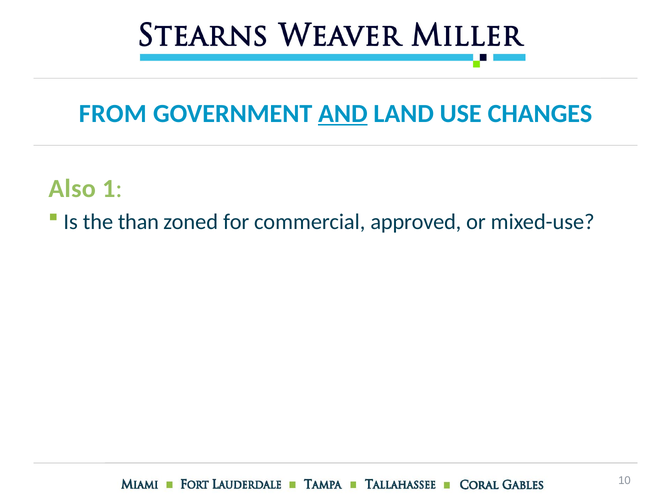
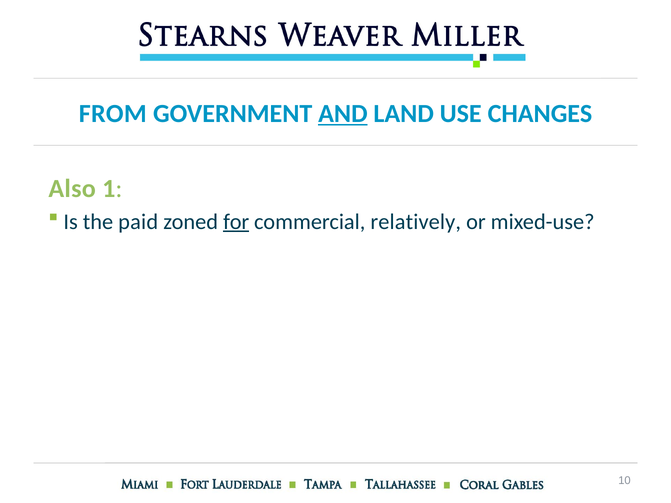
than: than -> paid (138, 222)
for underline: none -> present (236, 222)
approved: approved -> relatively (416, 222)
